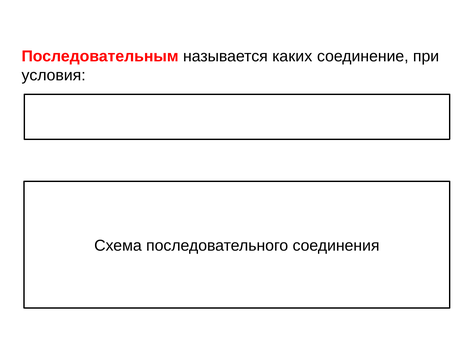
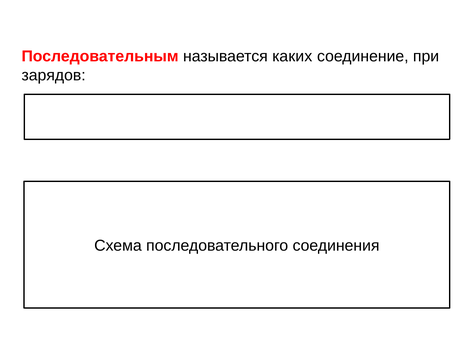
условия: условия -> зарядов (54, 75)
